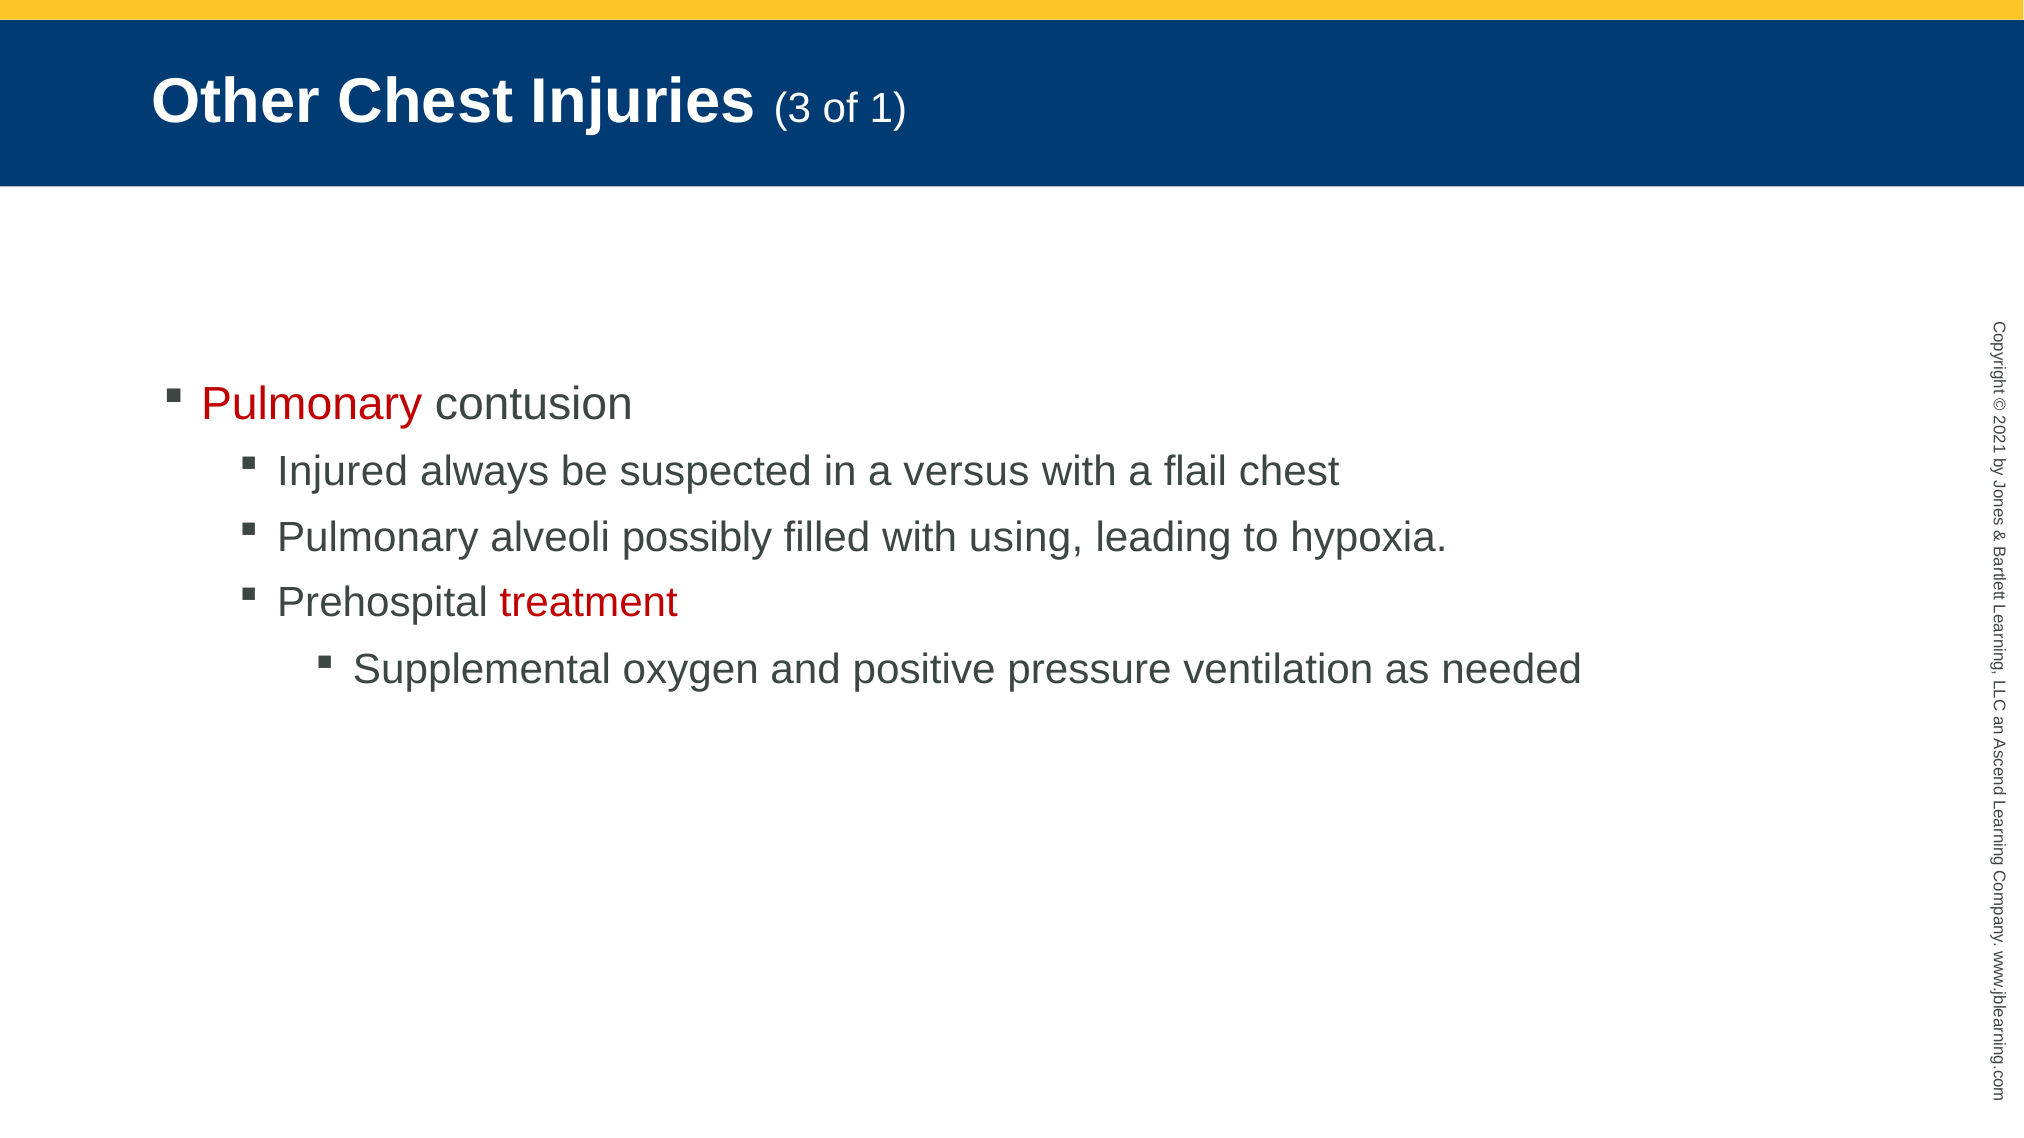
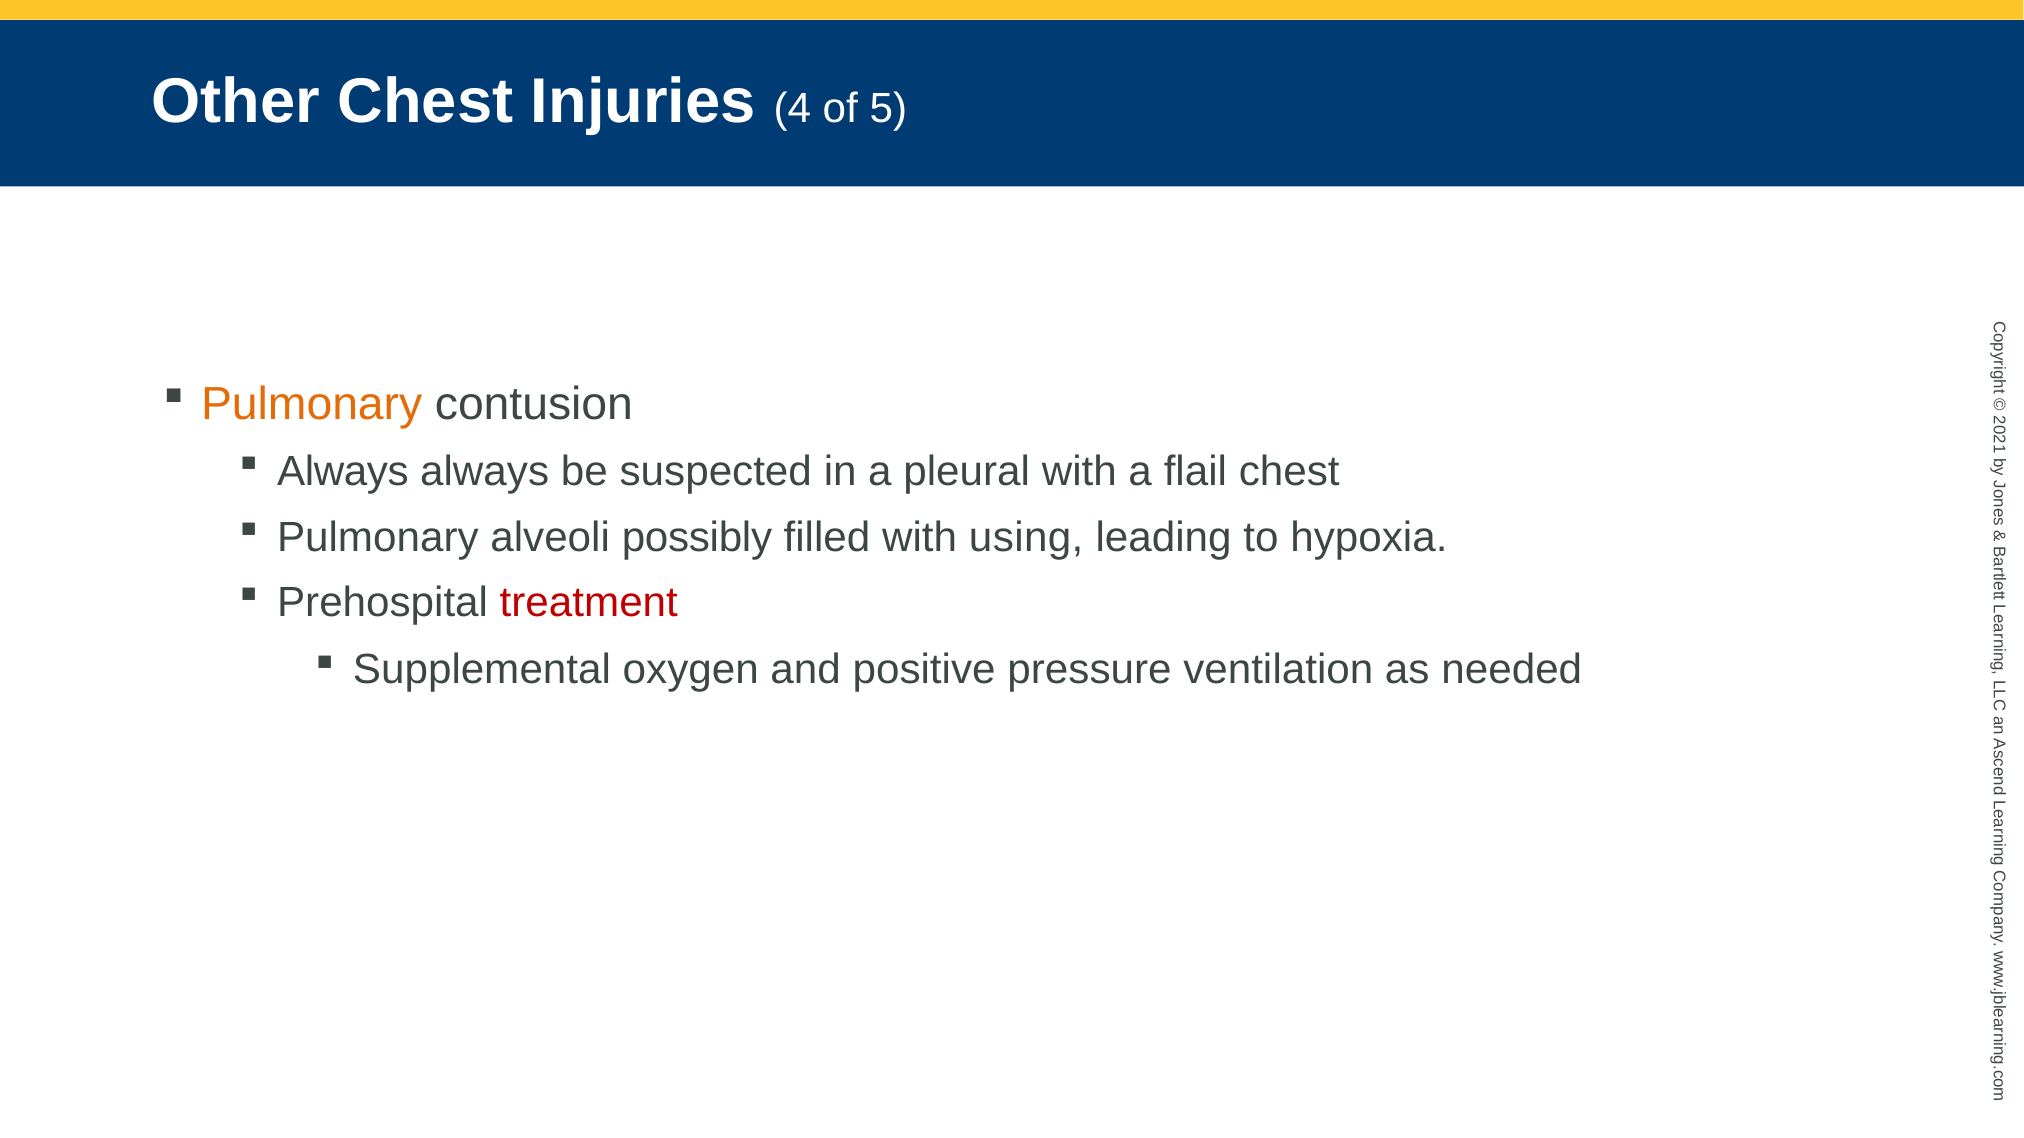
3: 3 -> 4 (792, 109)
of 1: 1 -> 5 (888, 109)
Pulmonary colour: red -> orange (312, 404)
Injured: Injured -> Always (343, 472)
versus: versus -> pleural (967, 472)
